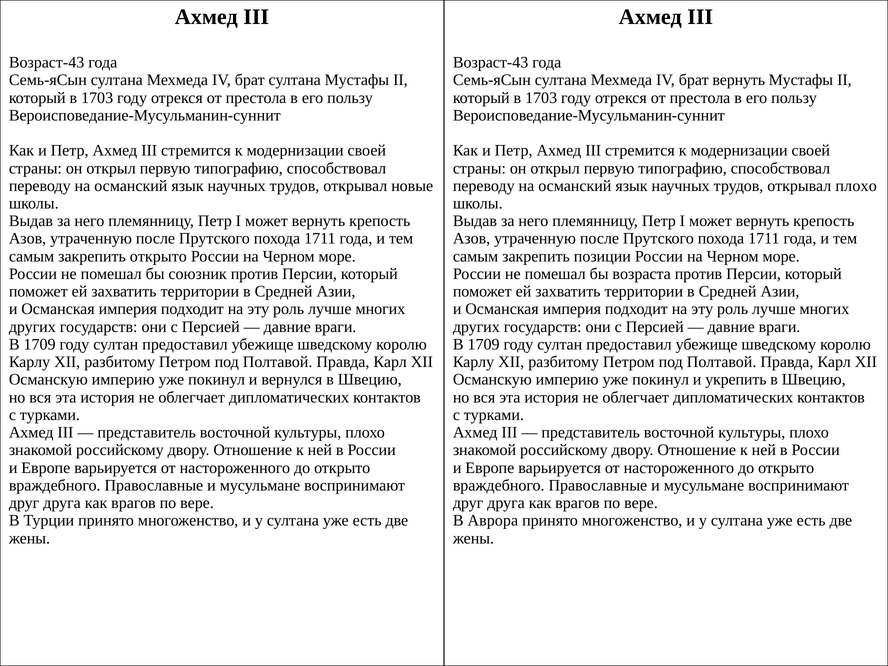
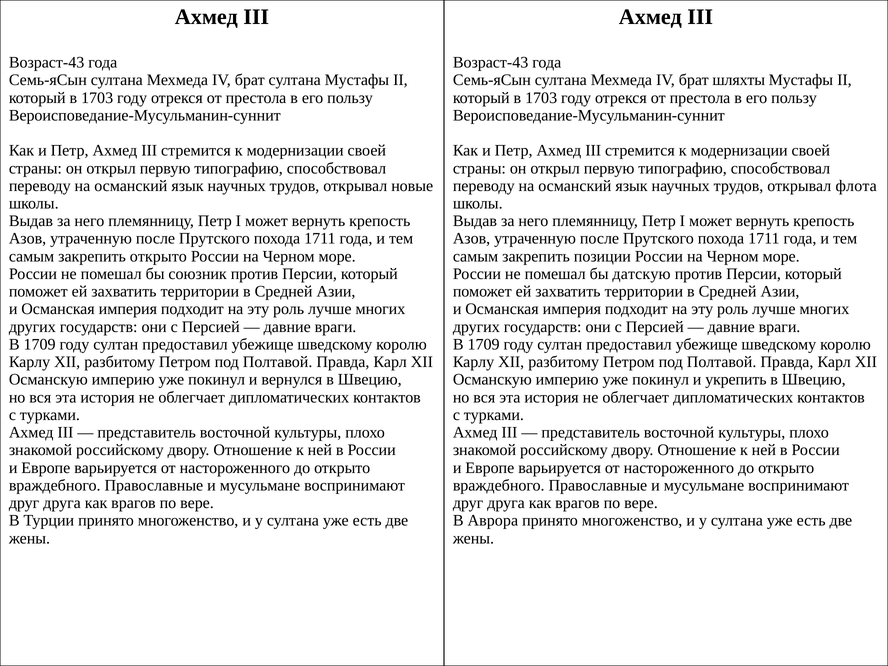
брат вернуть: вернуть -> шляхты (739, 80)
открывал плохо: плохо -> флота (856, 186)
возраста: возраста -> датскую (642, 274)
